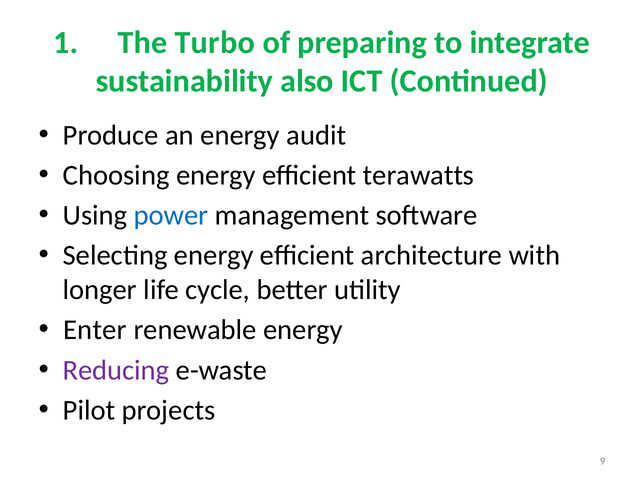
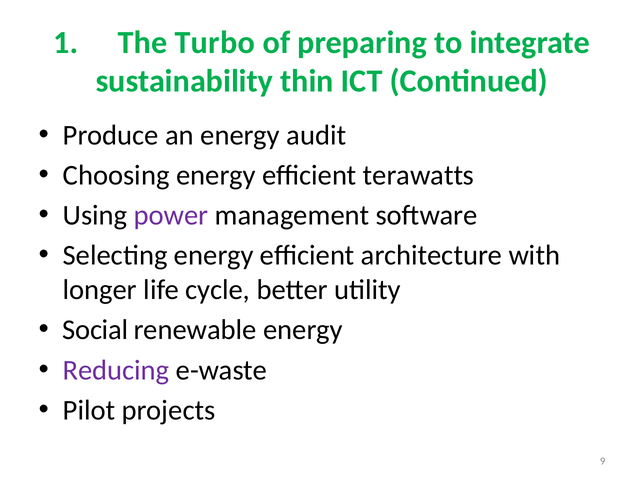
also: also -> thin (307, 81)
power colour: blue -> purple (171, 215)
Enter: Enter -> Social (95, 330)
